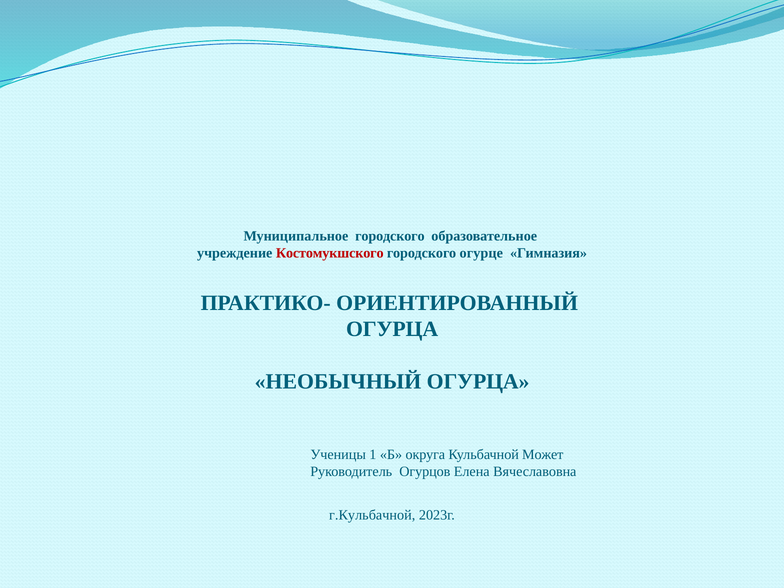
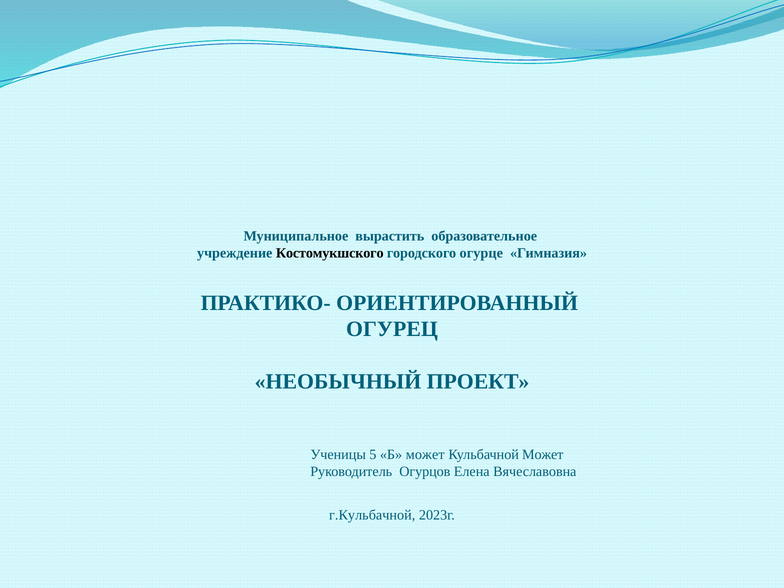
Муниципальное городского: городского -> вырастить (390, 236)
Костомукшского colour: red -> black (330, 253)
ОГУРЦА: ОГУРЦА -> ОГУРЕЦ (392, 329)
НЕОБЫЧНЫЙ ОГУРЦА: ОГУРЦА -> ПРОЕКТ (478, 381)
1: 1 -> 5 (373, 455)
Б округа: округа -> может (425, 455)
